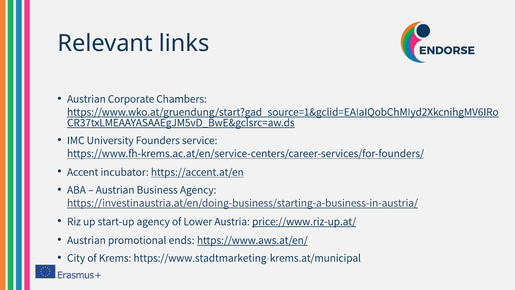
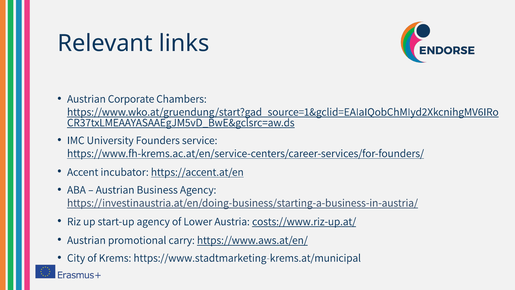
price://www.riz-up.at/: price://www.riz-up.at/ -> costs://www.riz-up.at/ (304, 221)
ends: ends -> carry (182, 240)
